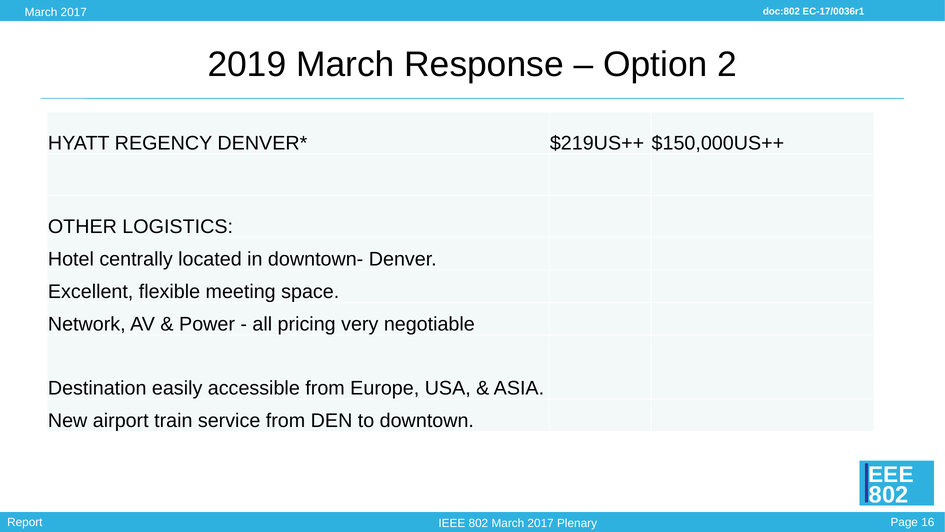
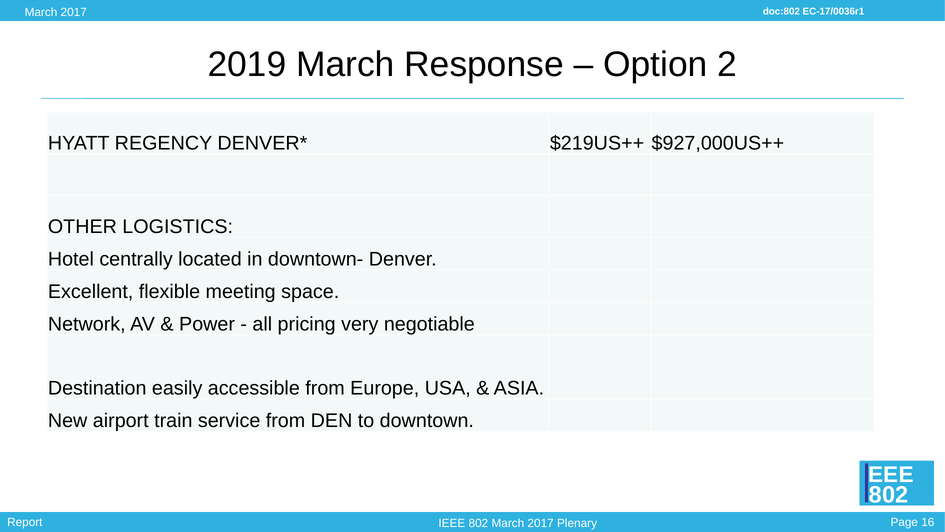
$150,000US++: $150,000US++ -> $927,000US++ (718, 143)
